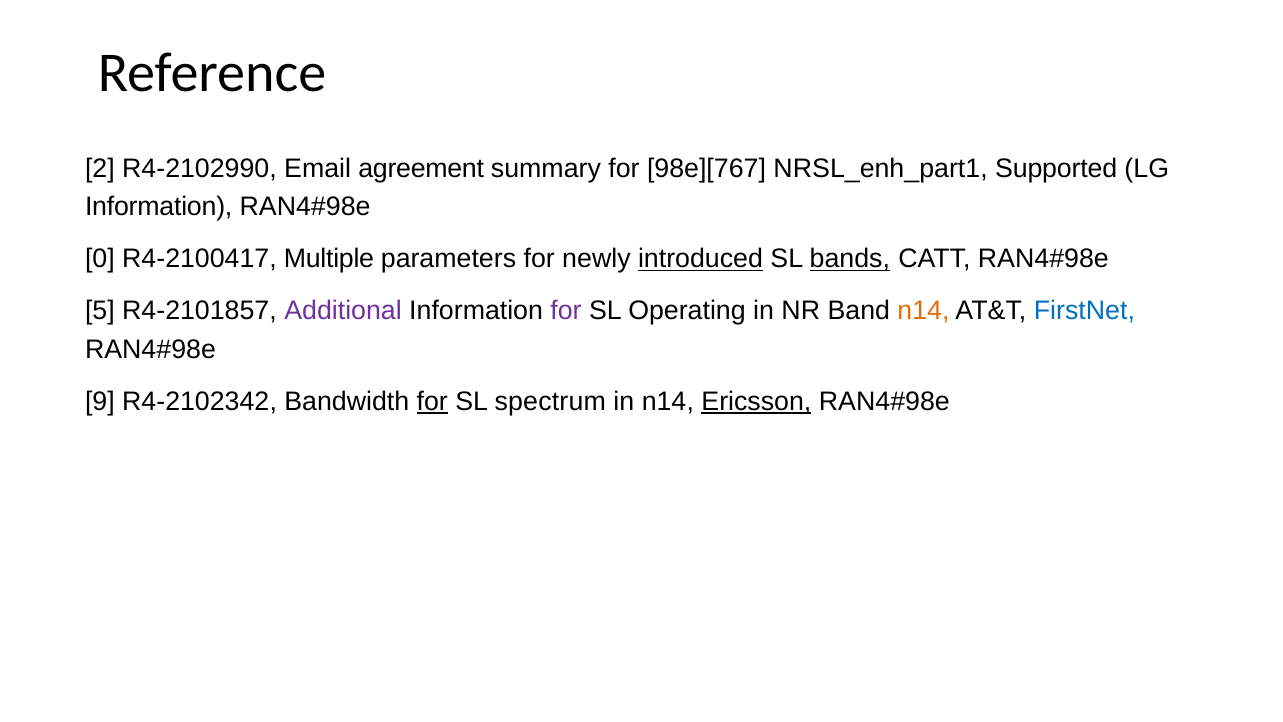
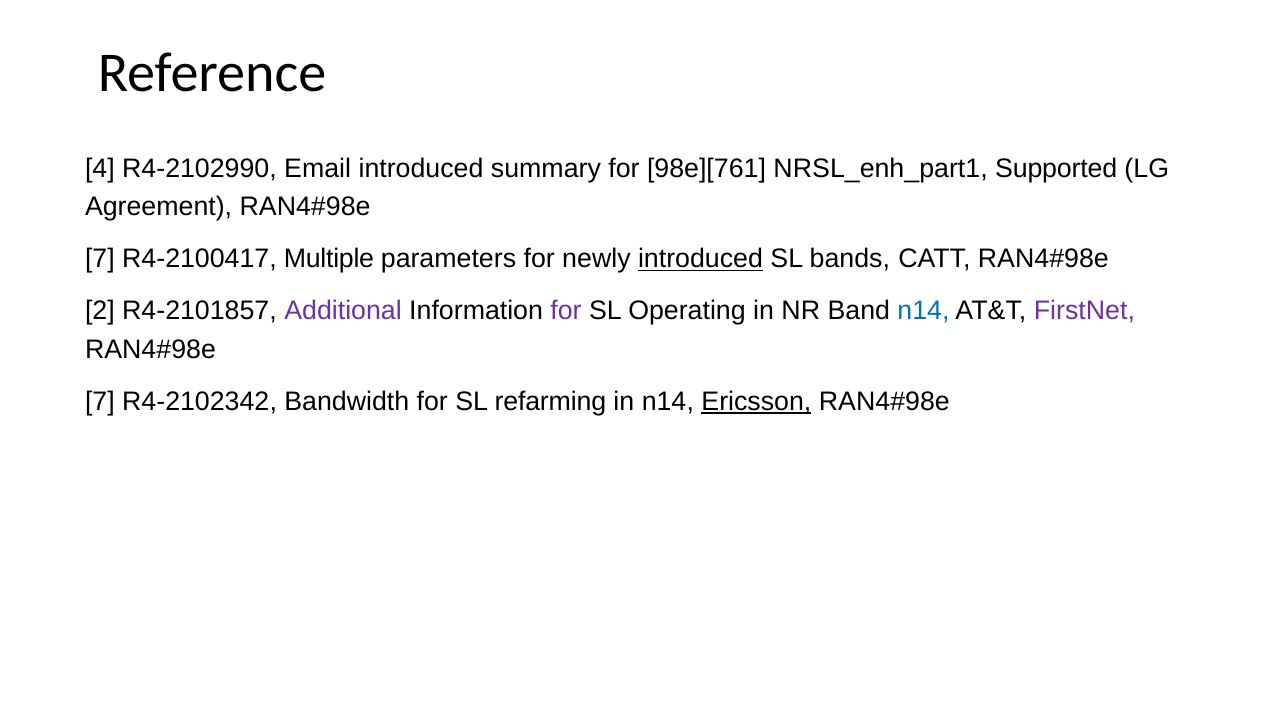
2: 2 -> 4 (100, 168)
Email agreement: agreement -> introduced (421, 168)
98e][767: 98e][767 -> 98e][761 (706, 168)
Information: Information -> Agreement (159, 207)
0: 0 -> 7 (100, 259)
bands underline: present -> none (850, 259)
5: 5 -> 2 (100, 311)
n14 colour: orange -> blue (923, 311)
FirstNet colour: blue -> purple (1084, 311)
9: 9 -> 7 (100, 401)
for underline: present -> none (432, 401)
spectrum: spectrum -> refarming (550, 401)
